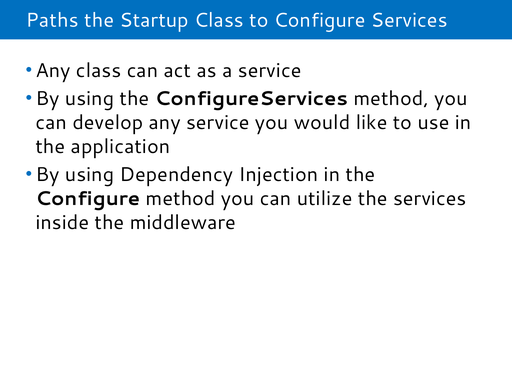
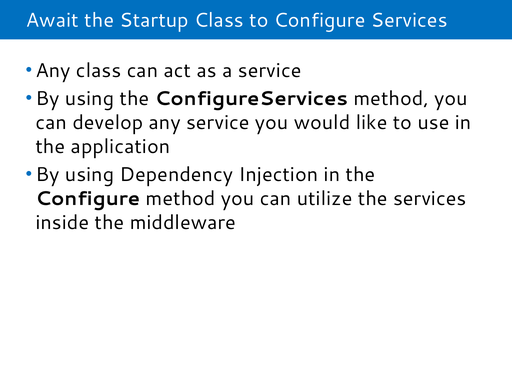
Paths: Paths -> Await (52, 20)
